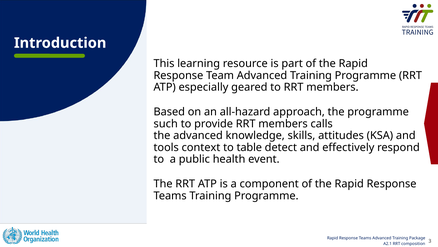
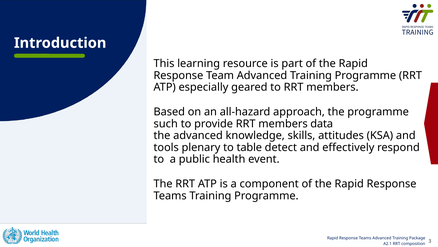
calls: calls -> data (322, 123)
context: context -> plenary (201, 147)
